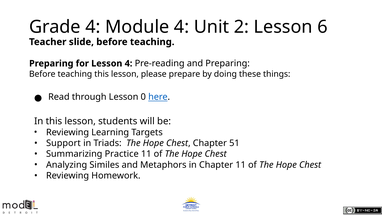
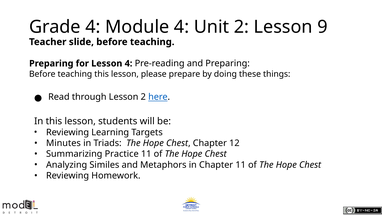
6: 6 -> 9 (322, 27)
Lesson 0: 0 -> 2 (143, 97)
Support: Support -> Minutes (63, 143)
51: 51 -> 12 (234, 143)
